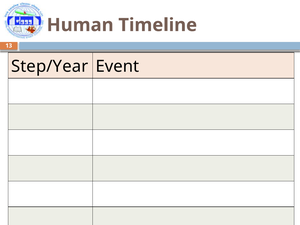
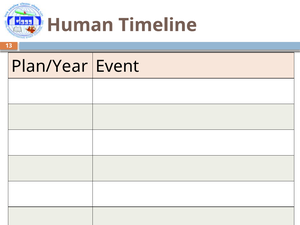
Step/Year: Step/Year -> Plan/Year (50, 66)
